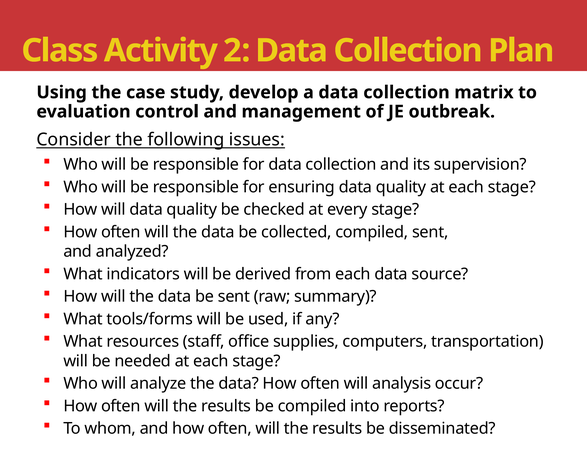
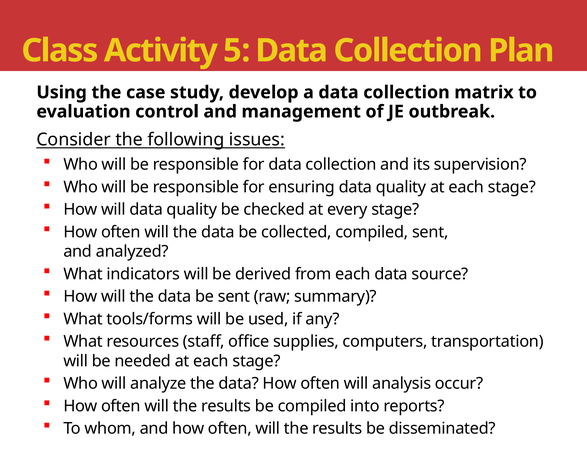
2: 2 -> 5 (237, 51)
